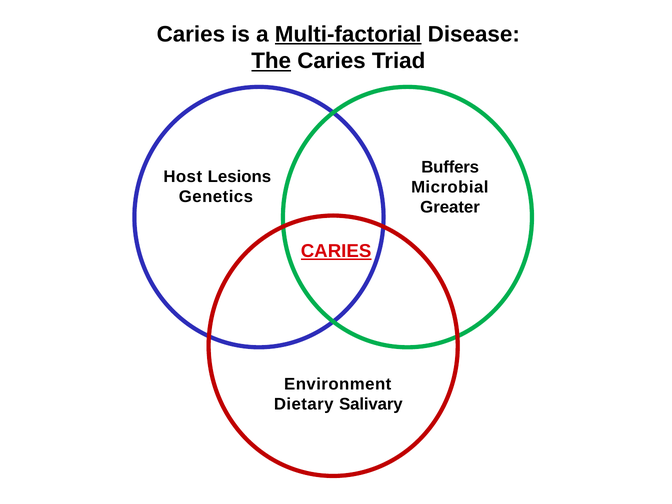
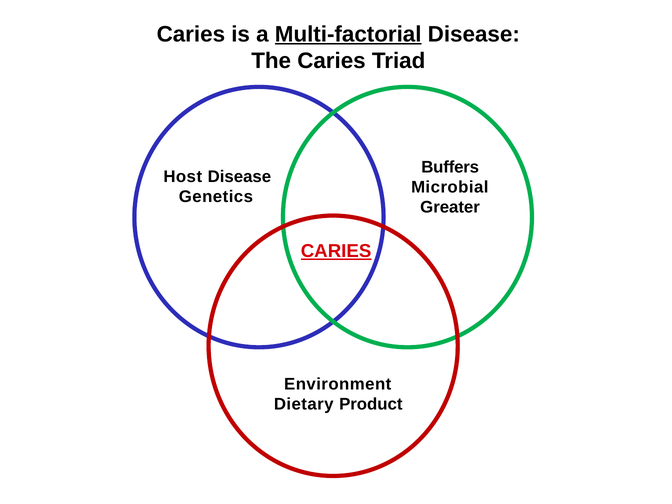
The underline: present -> none (271, 61)
Host Lesions: Lesions -> Disease (239, 176)
Salivary: Salivary -> Product (371, 404)
